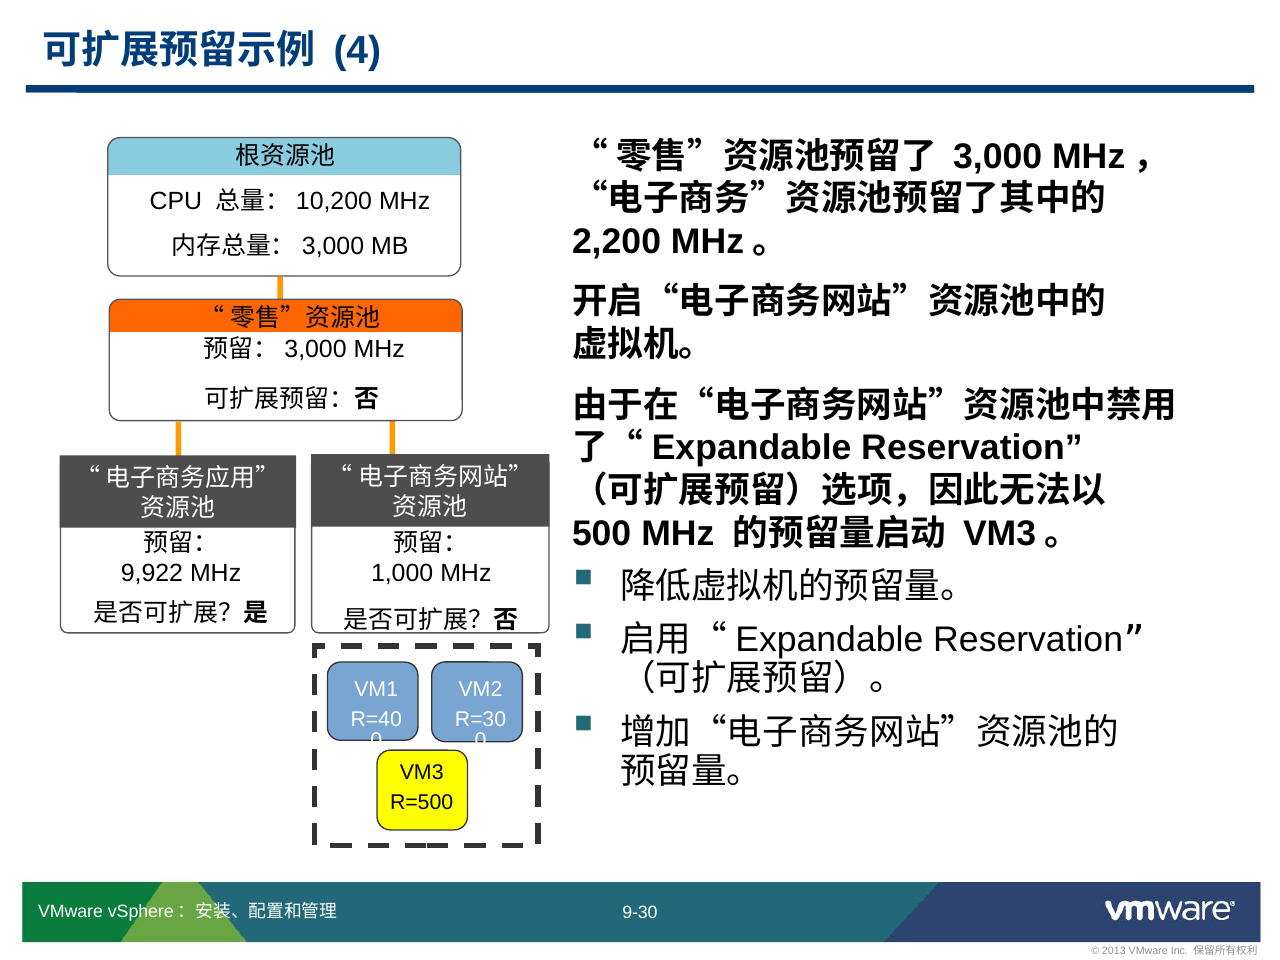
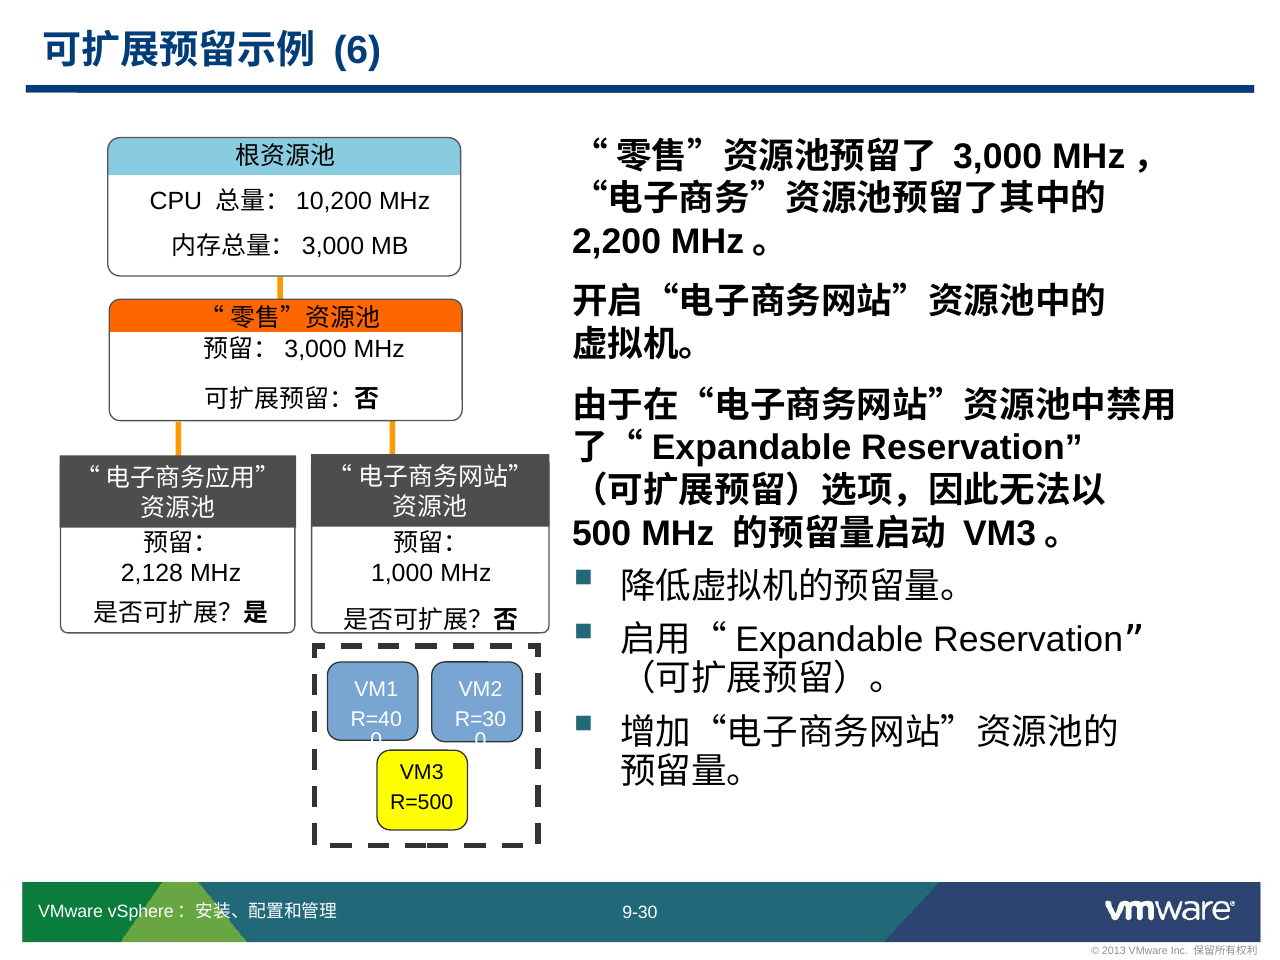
4: 4 -> 6 (357, 51)
9,922: 9,922 -> 2,128 (152, 573)
